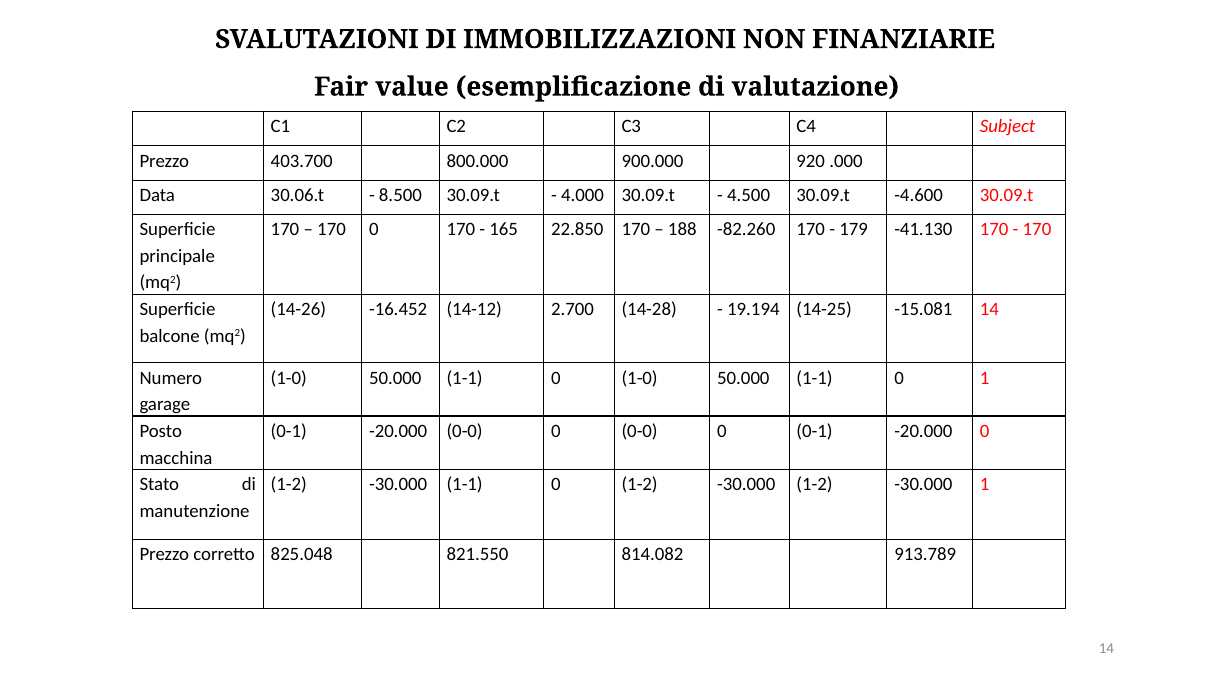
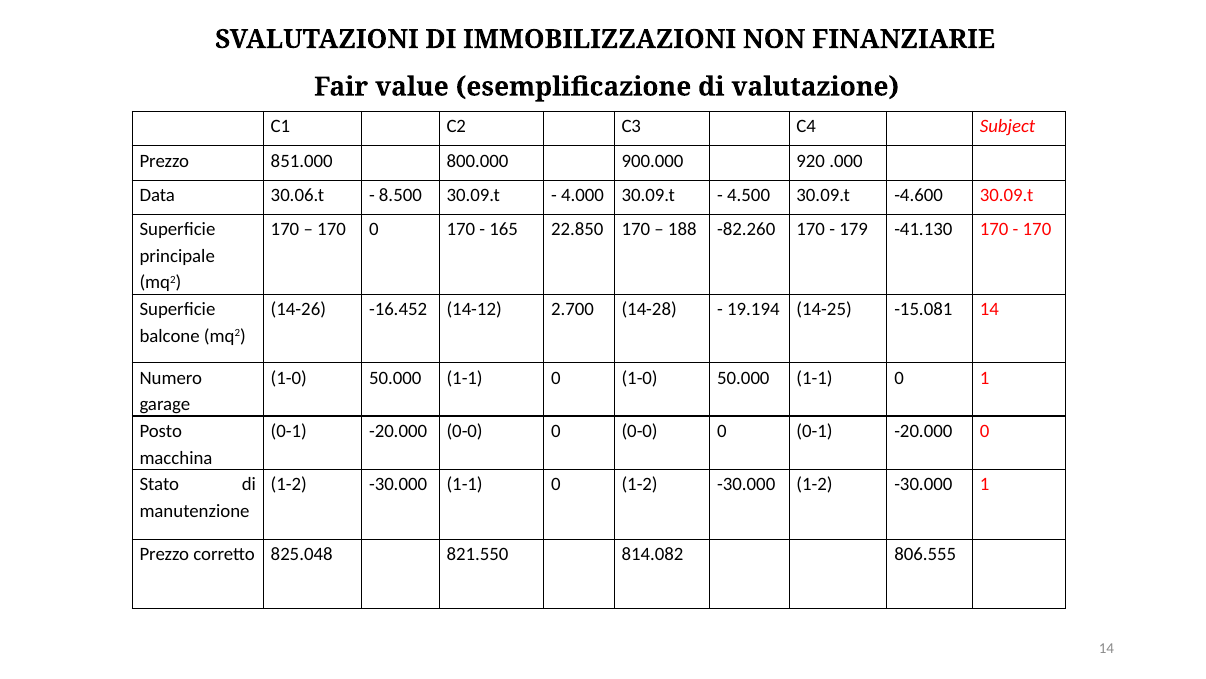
403.700: 403.700 -> 851.000 (302, 161)
913.789: 913.789 -> 806.555 (925, 554)
